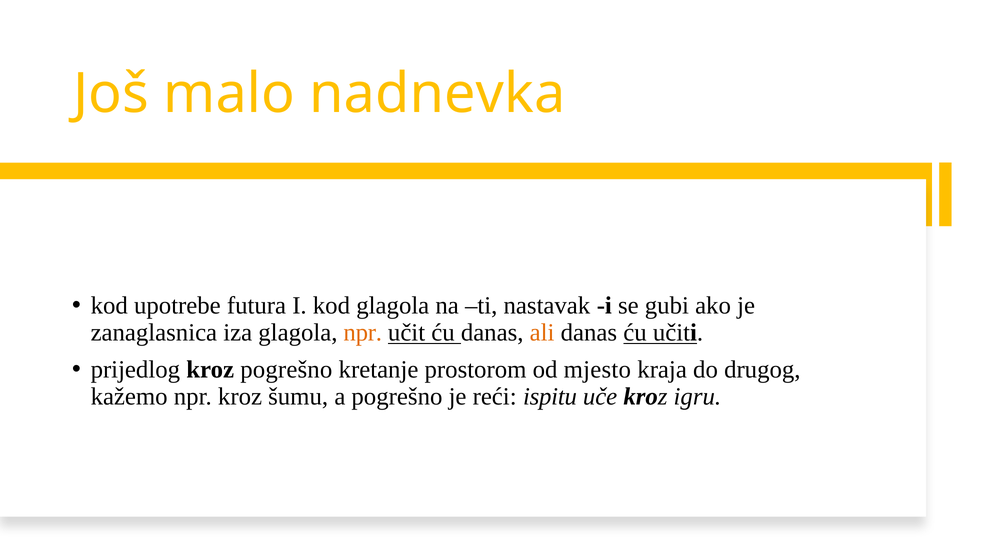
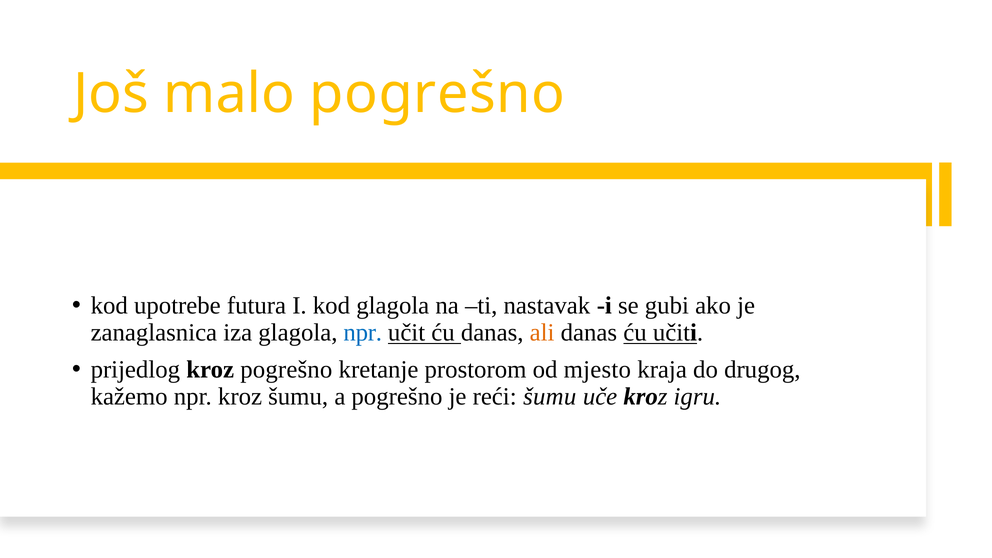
malo nadnevka: nadnevka -> pogrešno (437, 94)
npr colour: orange -> blue (363, 333)
reći ispitu: ispitu -> šumu (550, 396)
